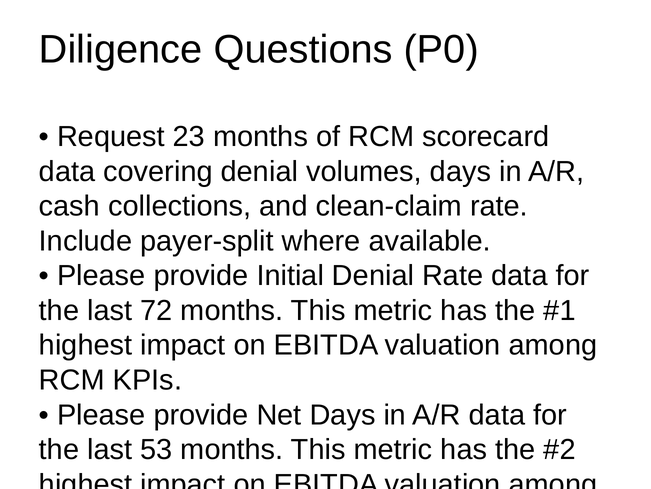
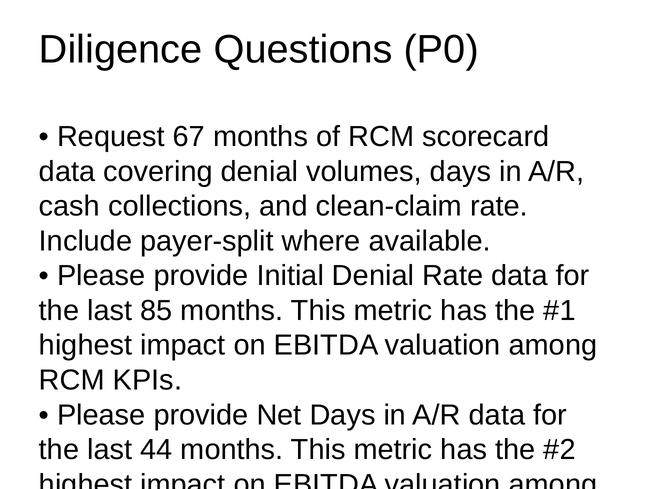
23: 23 -> 67 (189, 137)
72: 72 -> 85 (156, 310)
53: 53 -> 44 (156, 449)
